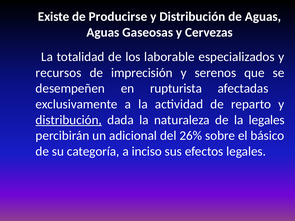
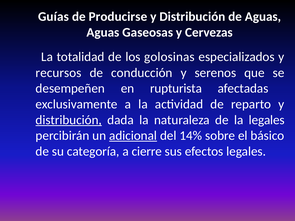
Existe: Existe -> Guías (54, 17)
laborable: laborable -> golosinas (169, 57)
imprecisión: imprecisión -> conducción (142, 73)
adicional underline: none -> present (133, 136)
26%: 26% -> 14% (191, 136)
inciso: inciso -> cierre (147, 152)
